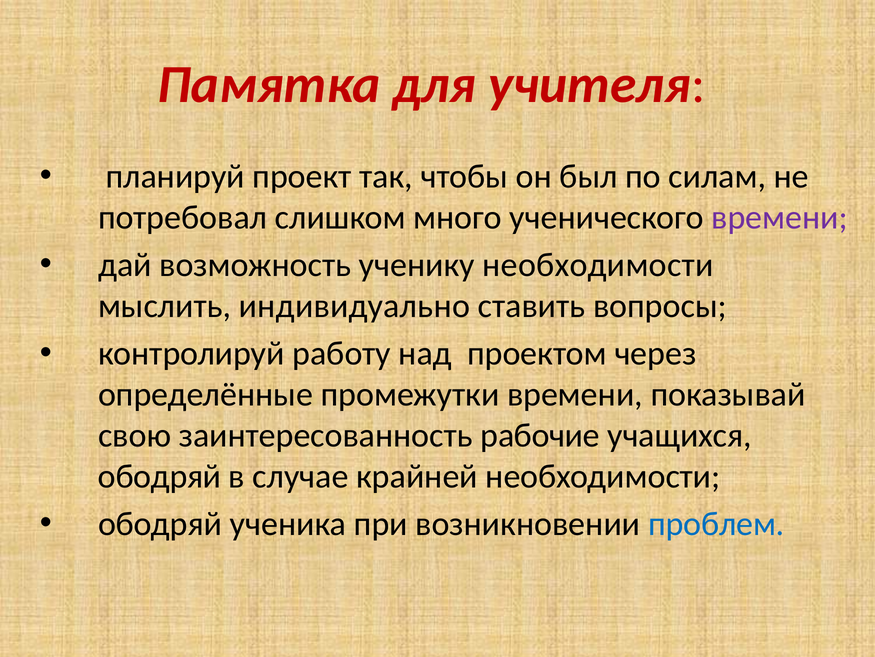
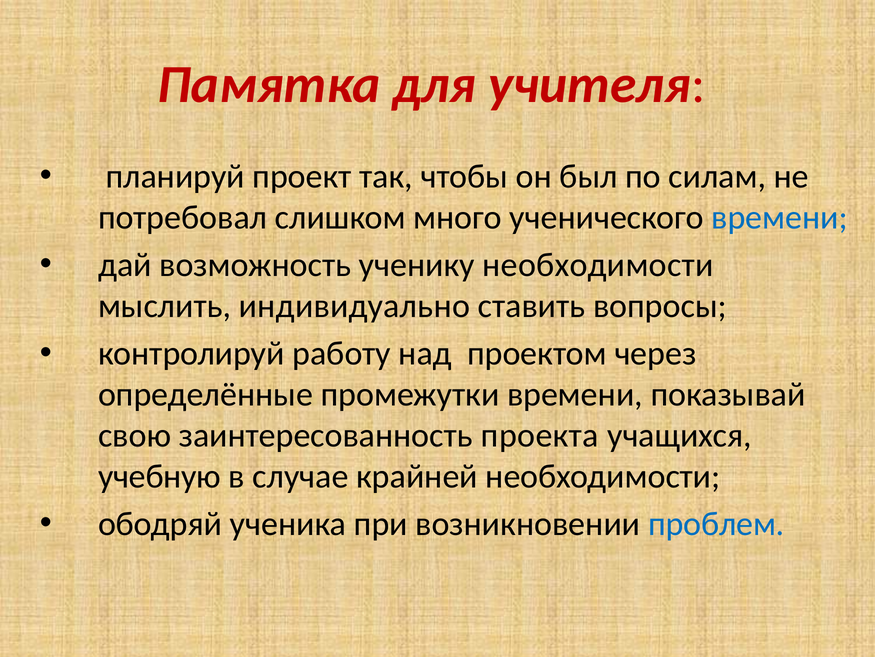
времени colour: purple -> blue (780, 217)
рабочие: рабочие -> проекта (540, 435)
ободряй: ободряй -> учебную (160, 476)
